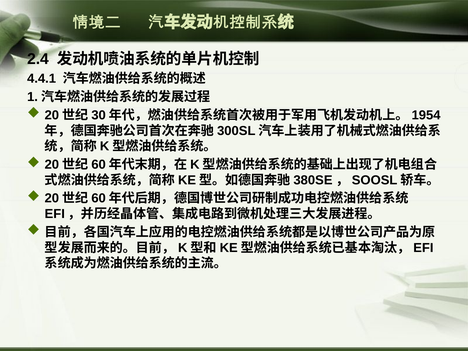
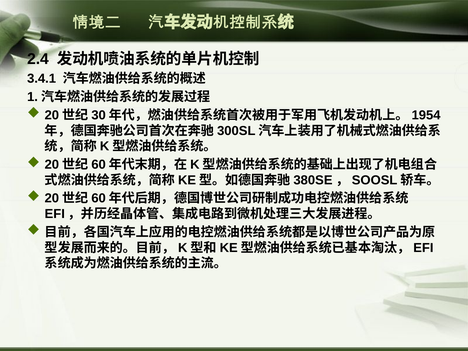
4.4.1: 4.4.1 -> 3.4.1 (42, 79)
